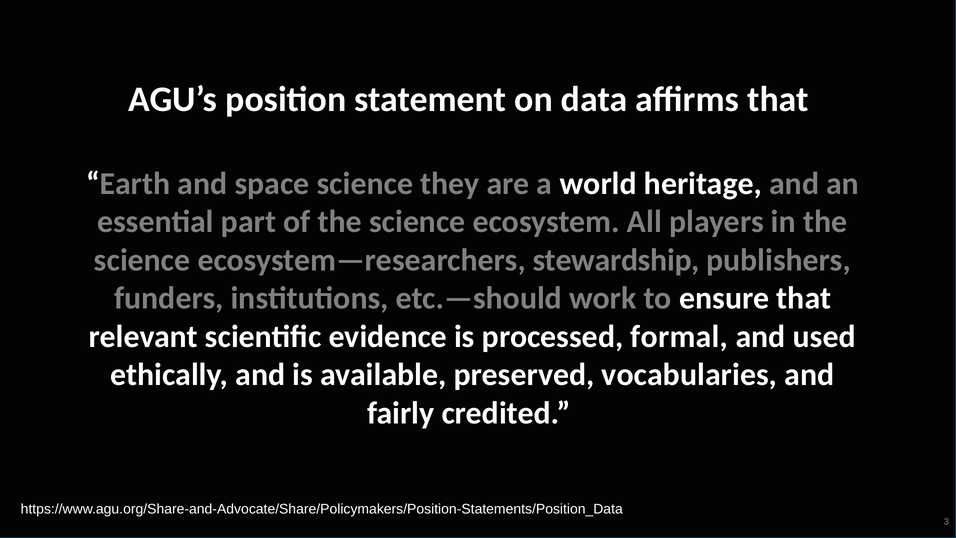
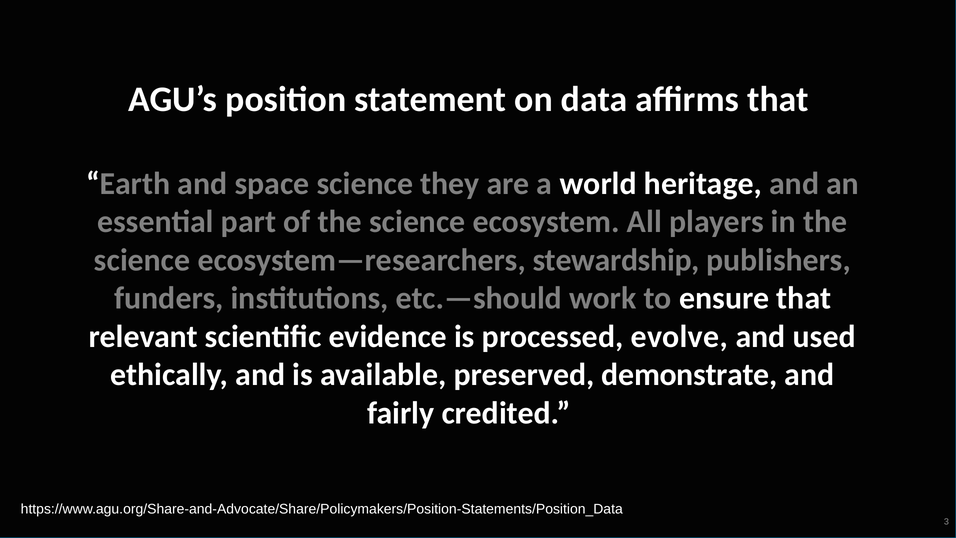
formal: formal -> evolve (679, 336)
vocabularies: vocabularies -> demonstrate (689, 375)
